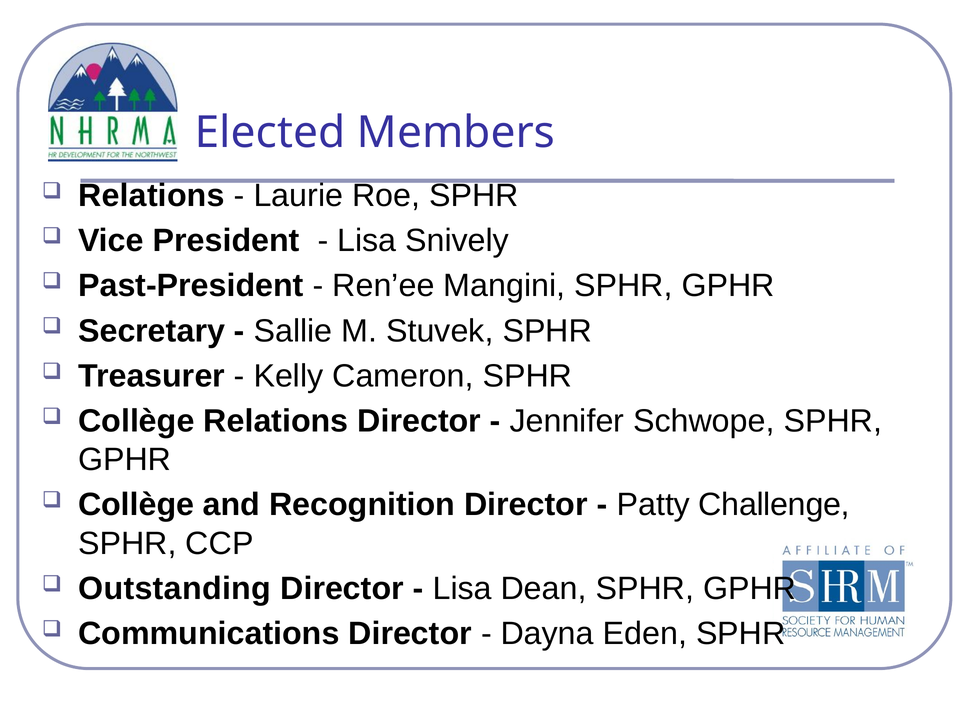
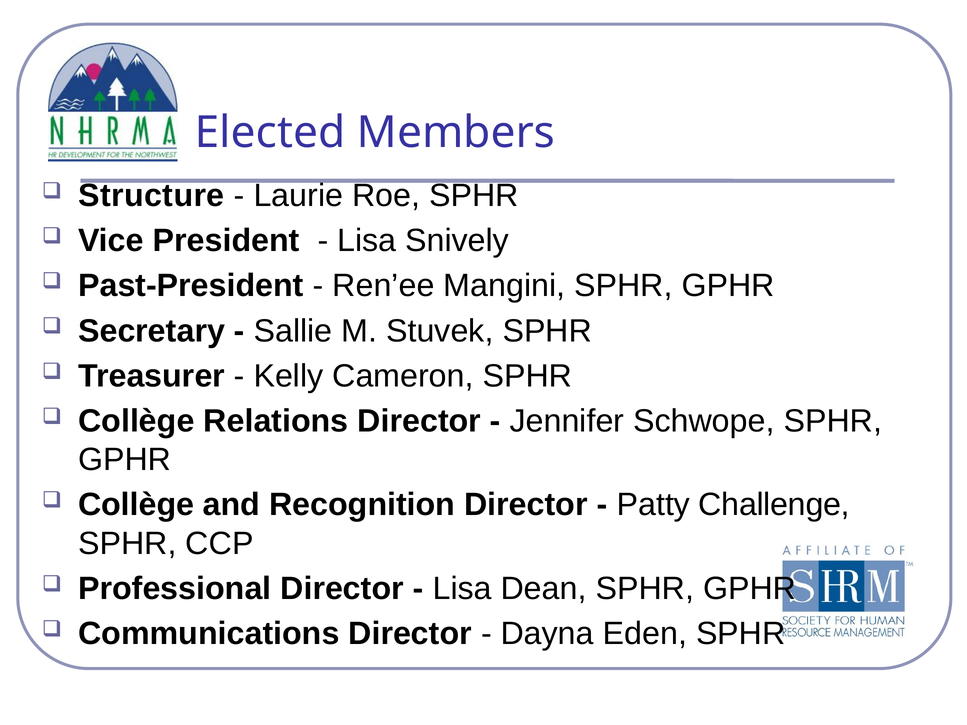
Relations: Relations -> Structure (151, 196)
Outstanding: Outstanding -> Professional (175, 589)
